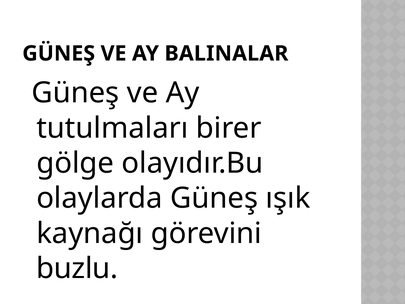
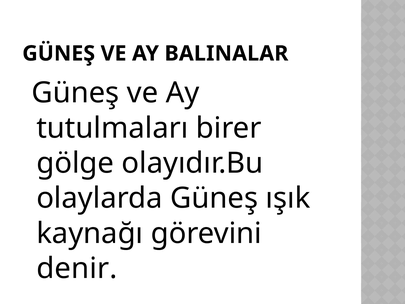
buzlu: buzlu -> denir (77, 268)
